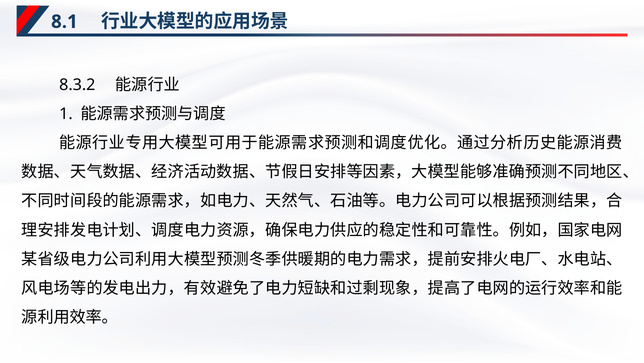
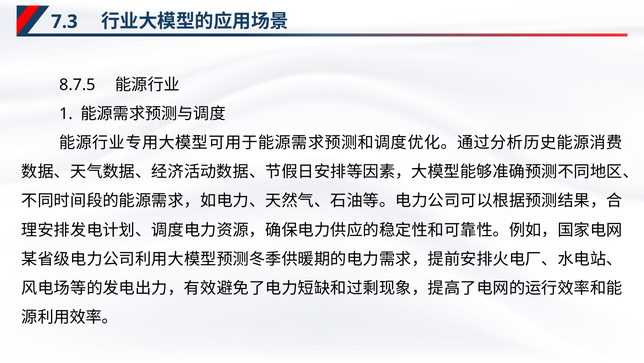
8.1: 8.1 -> 7.3 (64, 22)
8.3.2: 8.3.2 -> 8.7.5 (77, 85)
